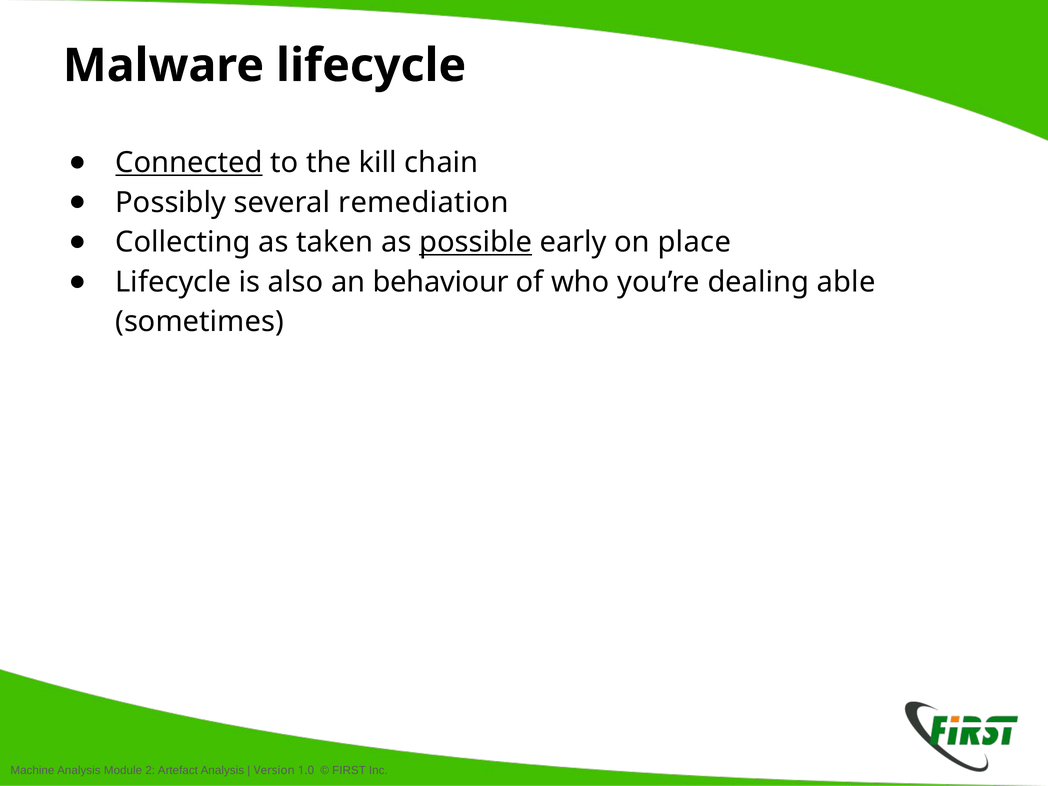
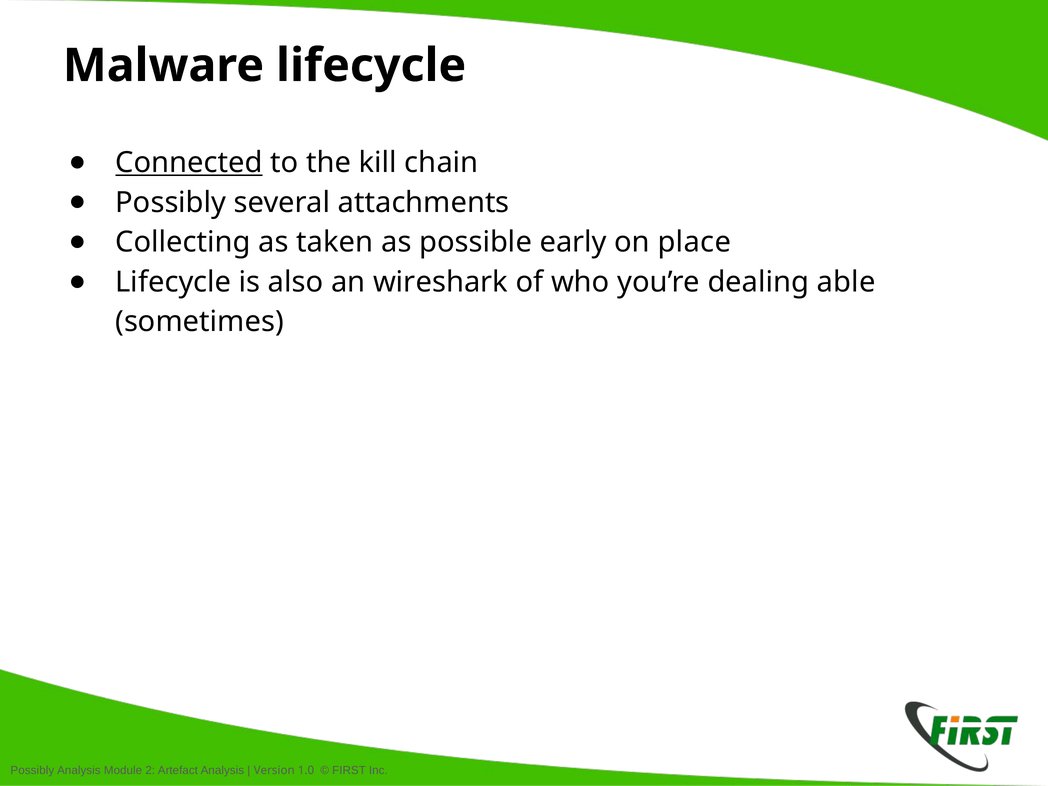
remediation: remediation -> attachments (424, 202)
possible underline: present -> none (476, 242)
behaviour: behaviour -> wireshark (441, 282)
Machine: Machine -> Possibly (32, 770)
